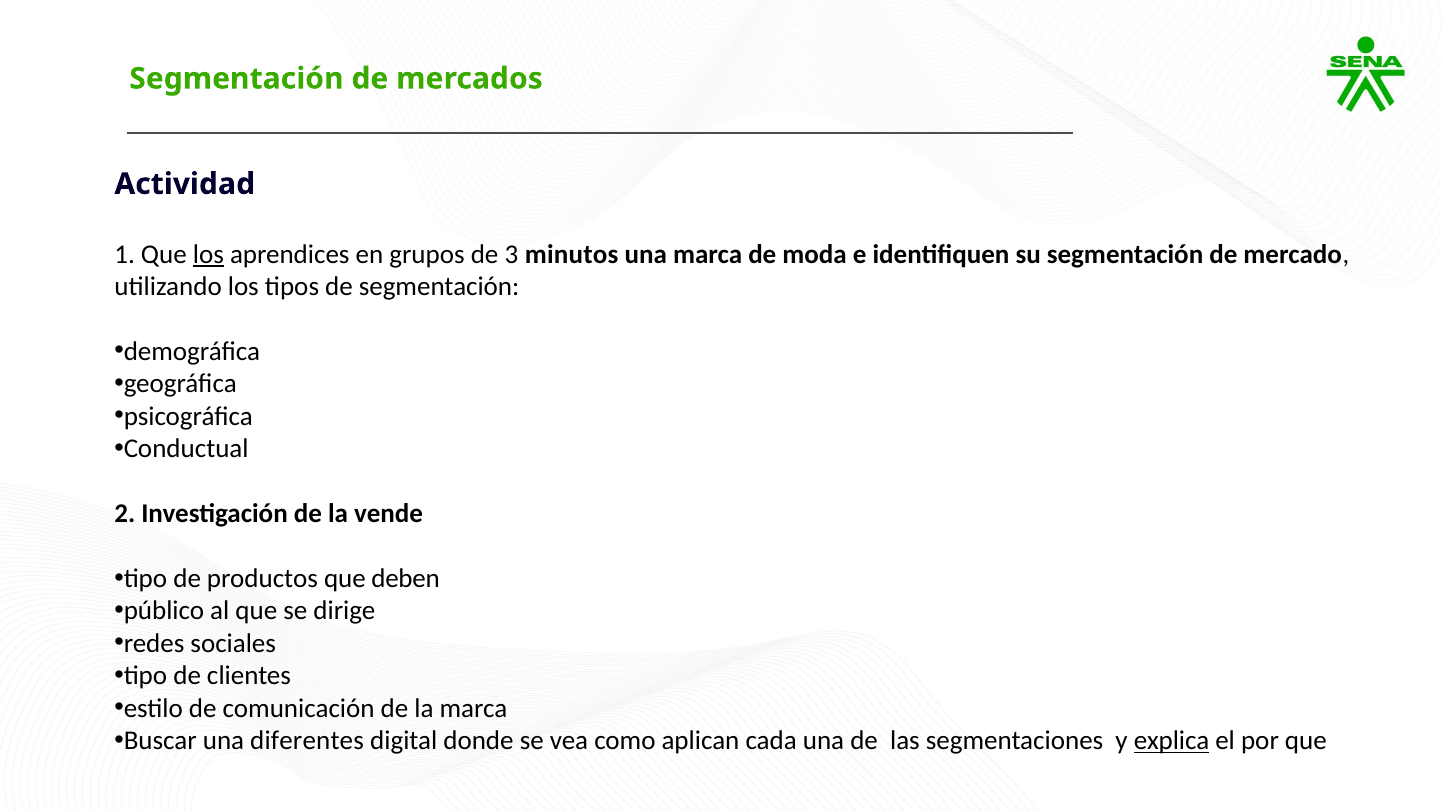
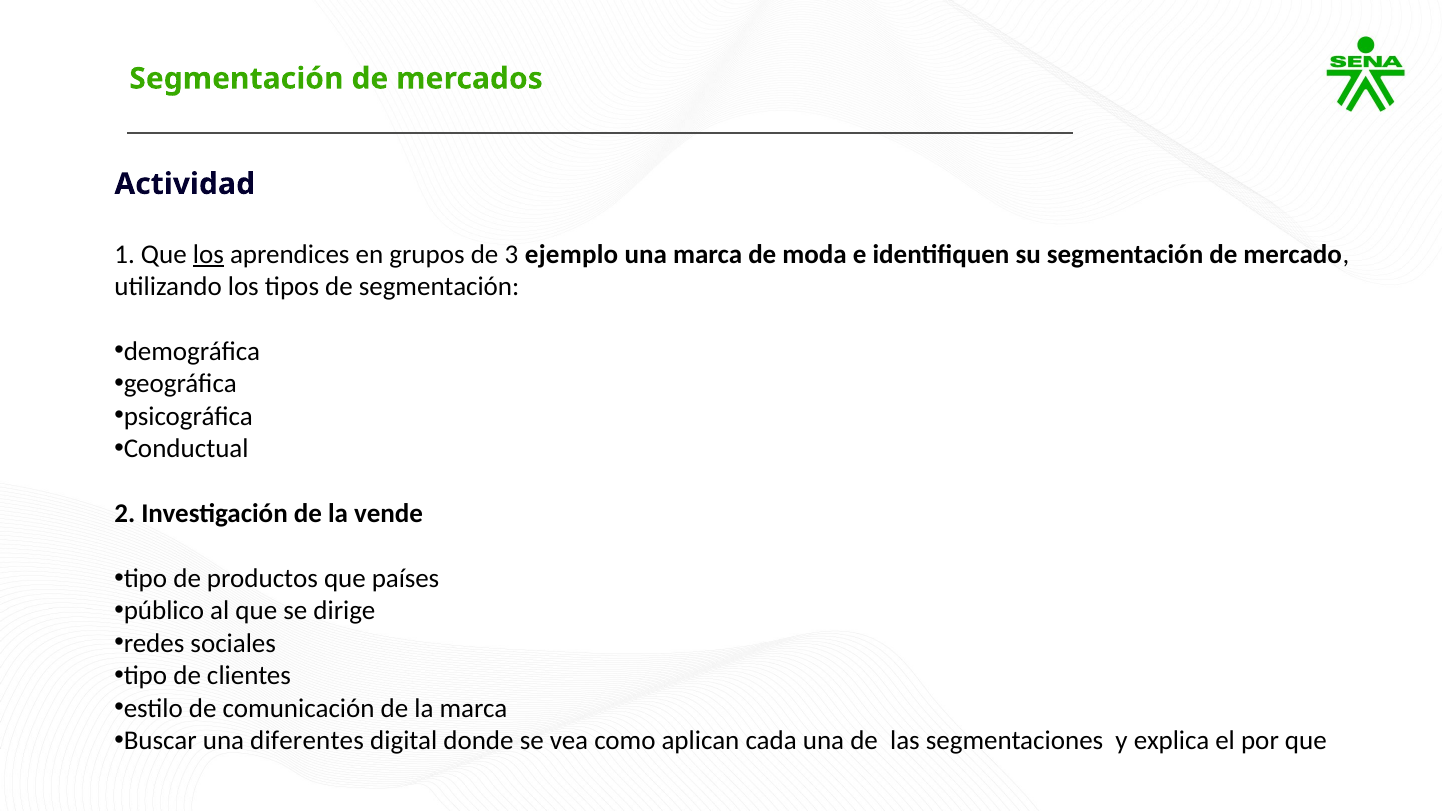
minutos: minutos -> ejemplo (572, 254)
deben: deben -> países (406, 579)
explica underline: present -> none (1172, 741)
